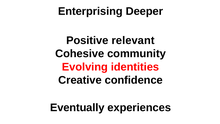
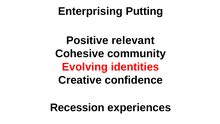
Deeper: Deeper -> Putting (144, 11)
Eventually: Eventually -> Recession (77, 107)
